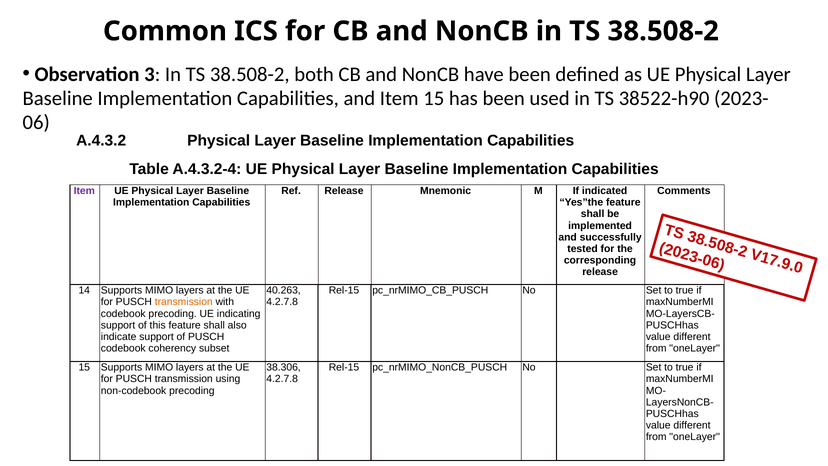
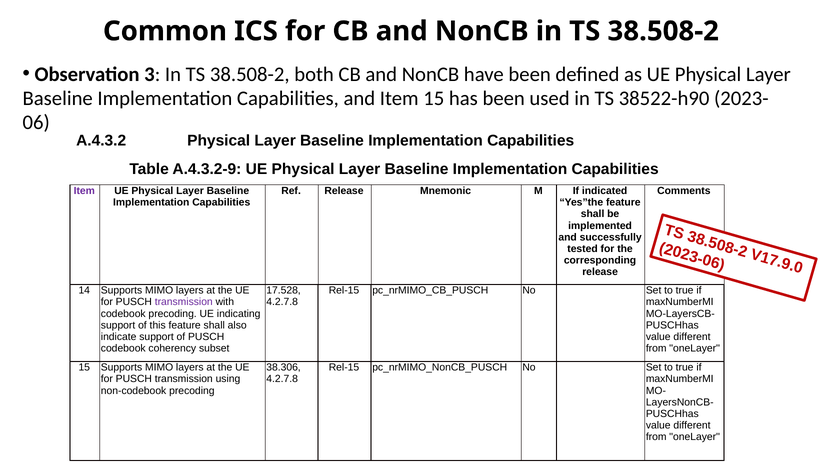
A.4.3.2-4: A.4.3.2-4 -> A.4.3.2-9 (207, 169)
40.263: 40.263 -> 17.528 (284, 290)
transmission colour: orange -> purple (184, 302)
